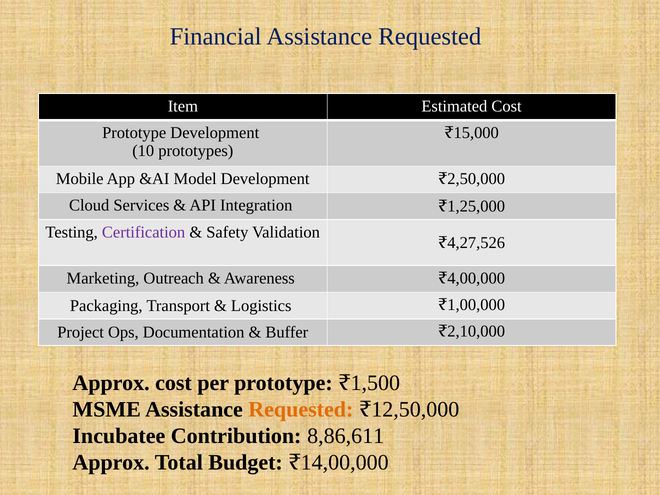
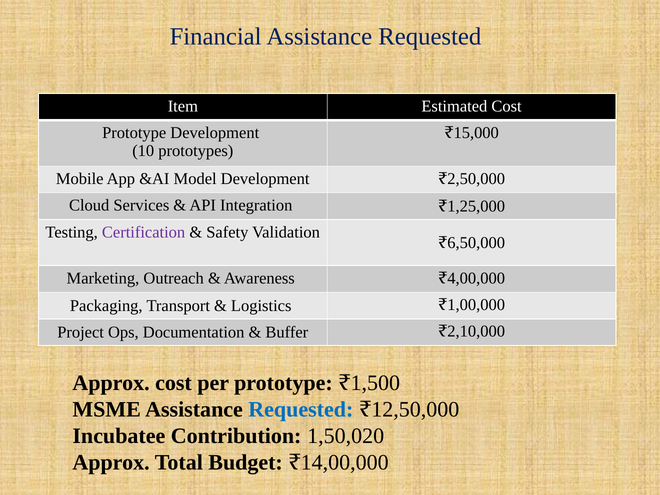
4,27,526: 4,27,526 -> 6,50,000 (476, 243)
Requested colour: orange -> blue (301, 410)
8,86,611: 8,86,611 -> 1,50,020 (346, 436)
